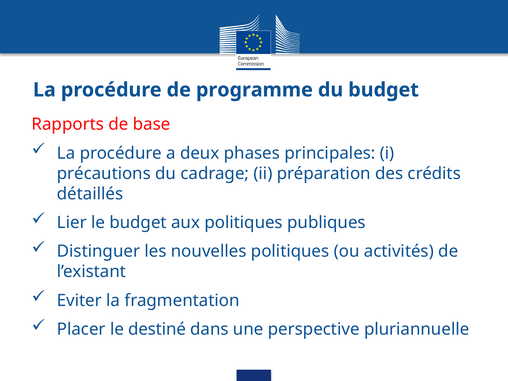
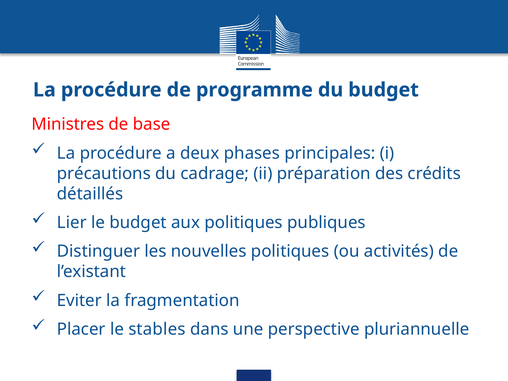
Rapports: Rapports -> Ministres (68, 124)
destiné: destiné -> stables (157, 329)
